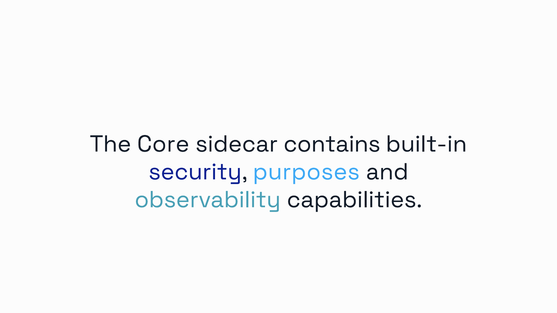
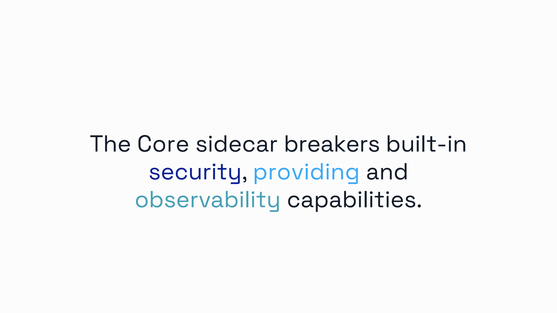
contains: contains -> breakers (332, 144)
purposes: purposes -> providing (306, 172)
